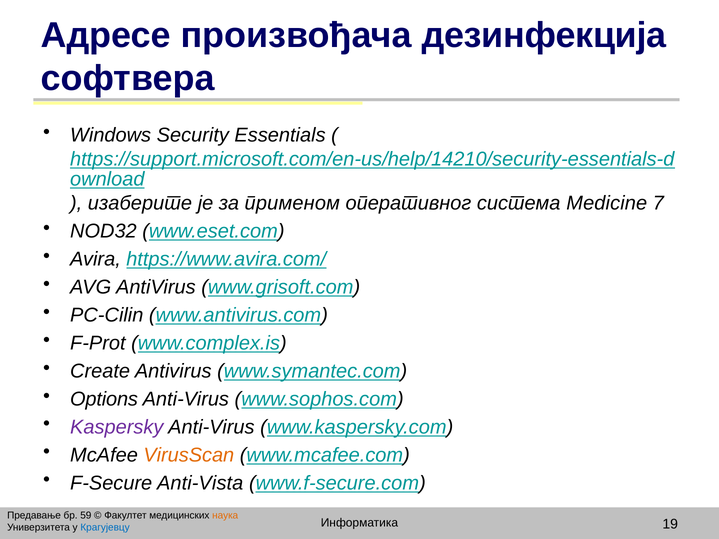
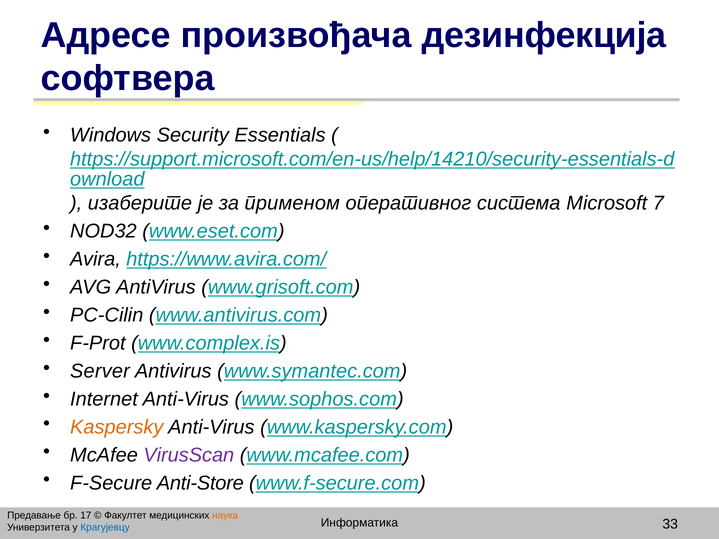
Medicine: Medicine -> Microsoft (607, 203)
Create: Create -> Server (100, 371)
Options: Options -> Internet (104, 399)
Kaspersky colour: purple -> orange (117, 427)
VirusScan colour: orange -> purple (189, 455)
Anti-Vista: Anti-Vista -> Anti-Store (200, 483)
59: 59 -> 17 (86, 515)
19: 19 -> 33 (670, 525)
